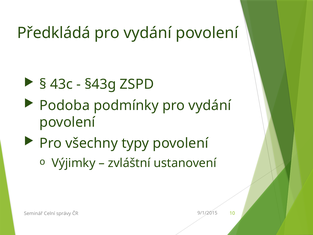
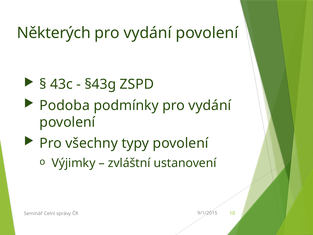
Předkládá: Předkládá -> Některých (54, 33)
